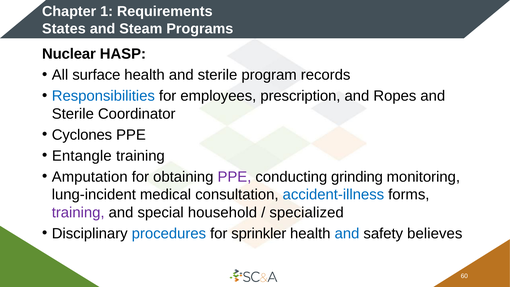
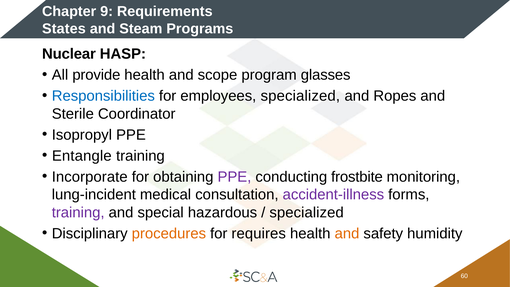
1: 1 -> 9 (107, 12)
surface: surface -> provide (96, 75)
health and sterile: sterile -> scope (218, 75)
records: records -> glasses (326, 75)
employees prescription: prescription -> specialized (300, 96)
Cyclones: Cyclones -> Isopropyl (82, 135)
Amputation: Amputation -> Incorporate (90, 177)
grinding: grinding -> frostbite (357, 177)
accident-illness colour: blue -> purple (333, 195)
household: household -> hazardous (223, 212)
procedures colour: blue -> orange (169, 233)
sprinkler: sprinkler -> requires (259, 233)
and colour: blue -> orange (347, 233)
believes: believes -> humidity (435, 233)
